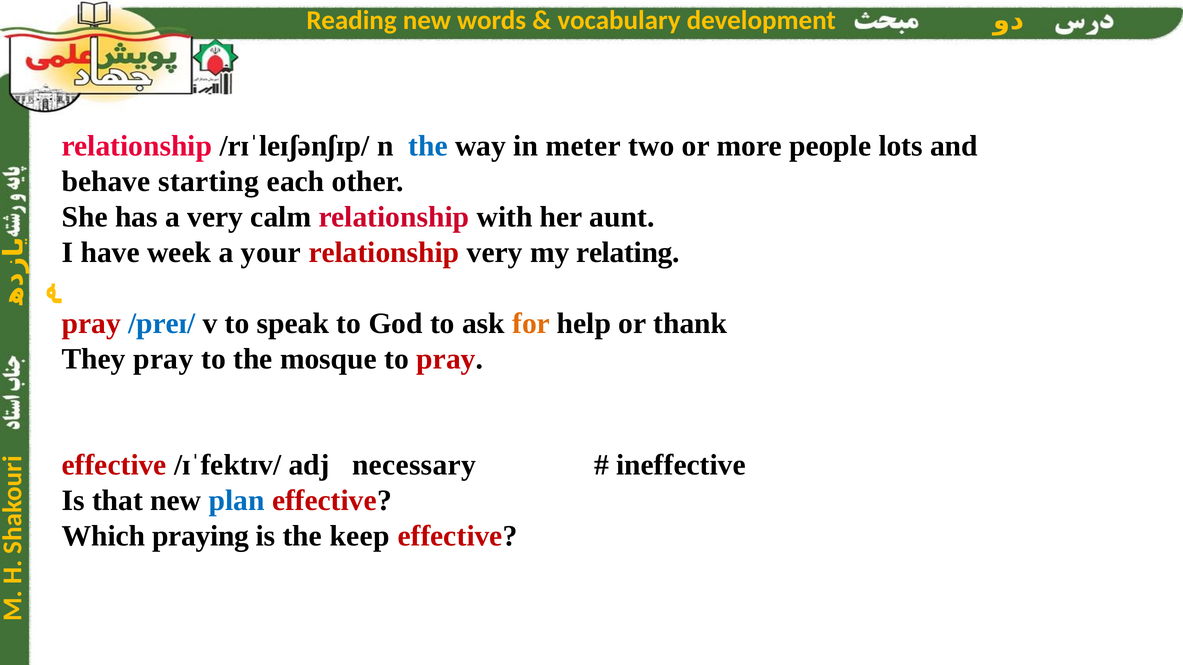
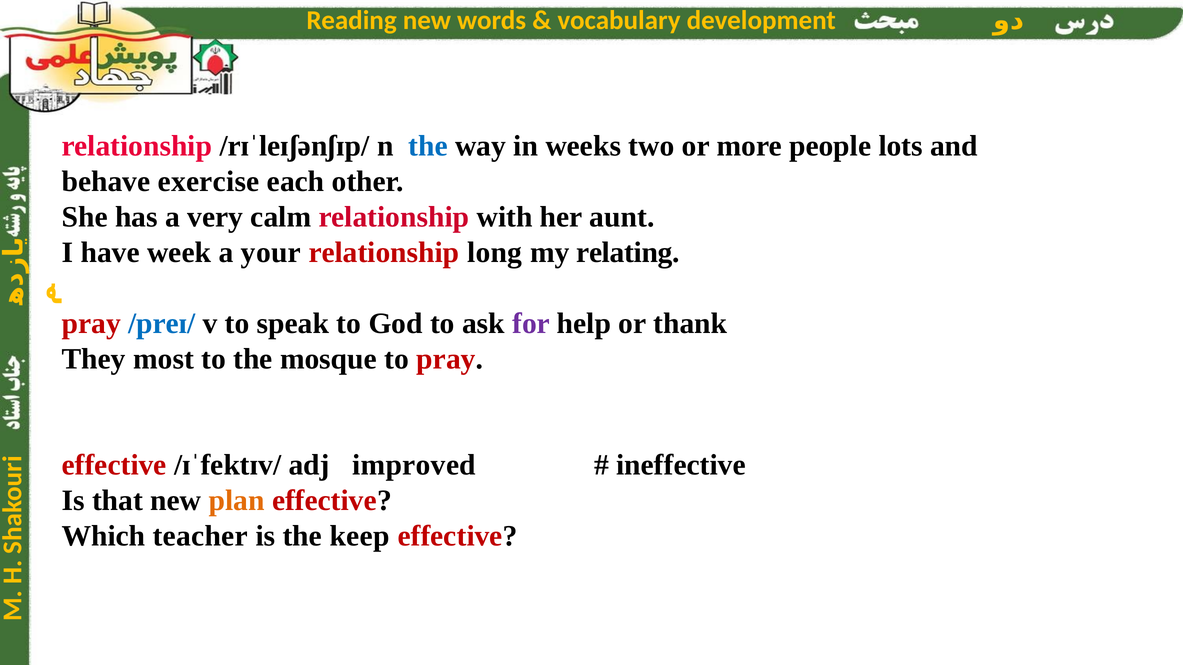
meter: meter -> weeks (583, 146)
starting: starting -> exercise (209, 182)
relationship very: very -> long (495, 253)
for colour: orange -> purple (531, 324)
They pray: pray -> most (163, 359)
necessary: necessary -> improved (414, 466)
plan colour: blue -> orange (237, 501)
praying: praying -> teacher (200, 536)
